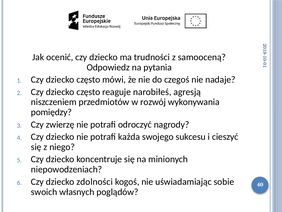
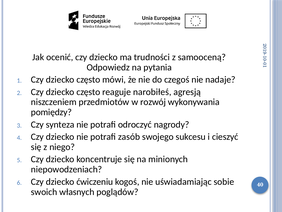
zwierzę: zwierzę -> synteza (60, 124)
każda: każda -> zasób (129, 137)
zdolności: zdolności -> ćwiczeniu (95, 181)
